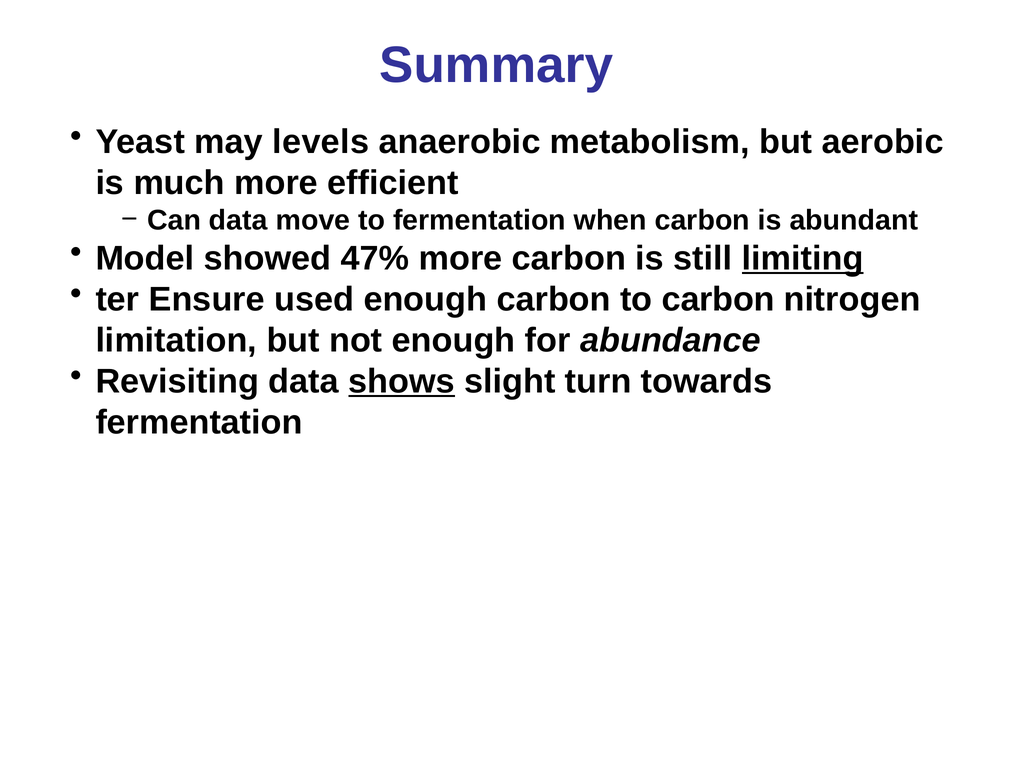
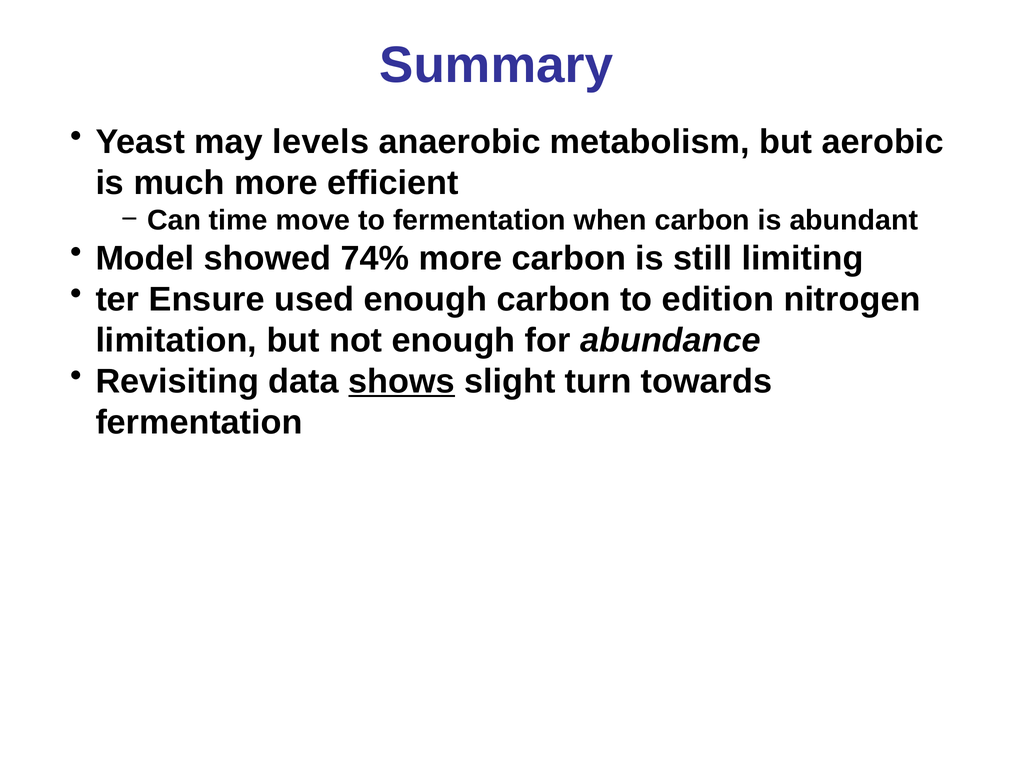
Can data: data -> time (238, 220)
47%: 47% -> 74% (375, 258)
limiting underline: present -> none (803, 258)
to carbon: carbon -> edition (718, 299)
